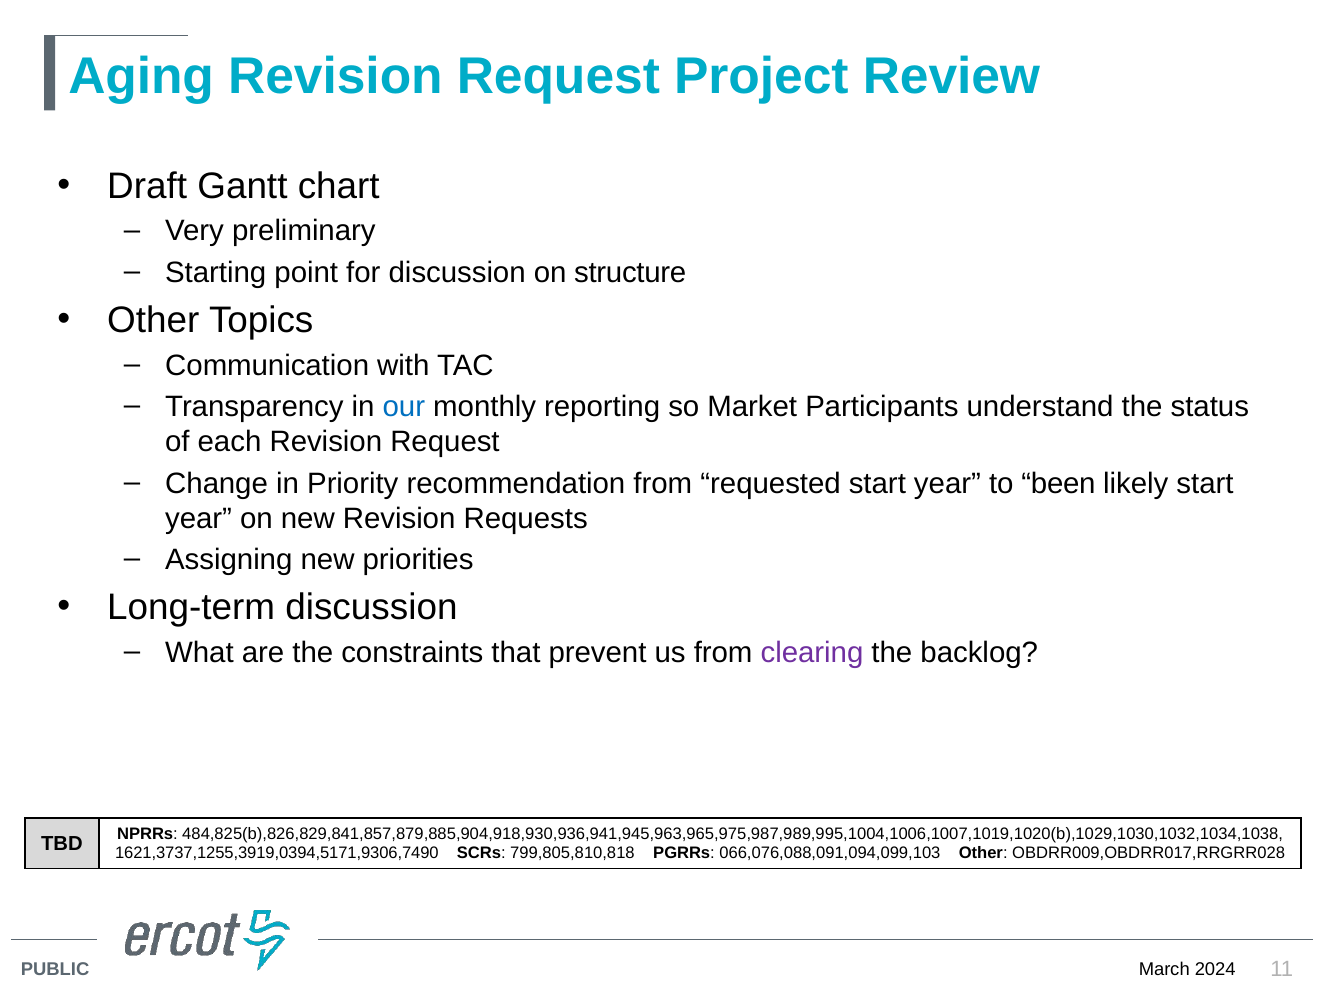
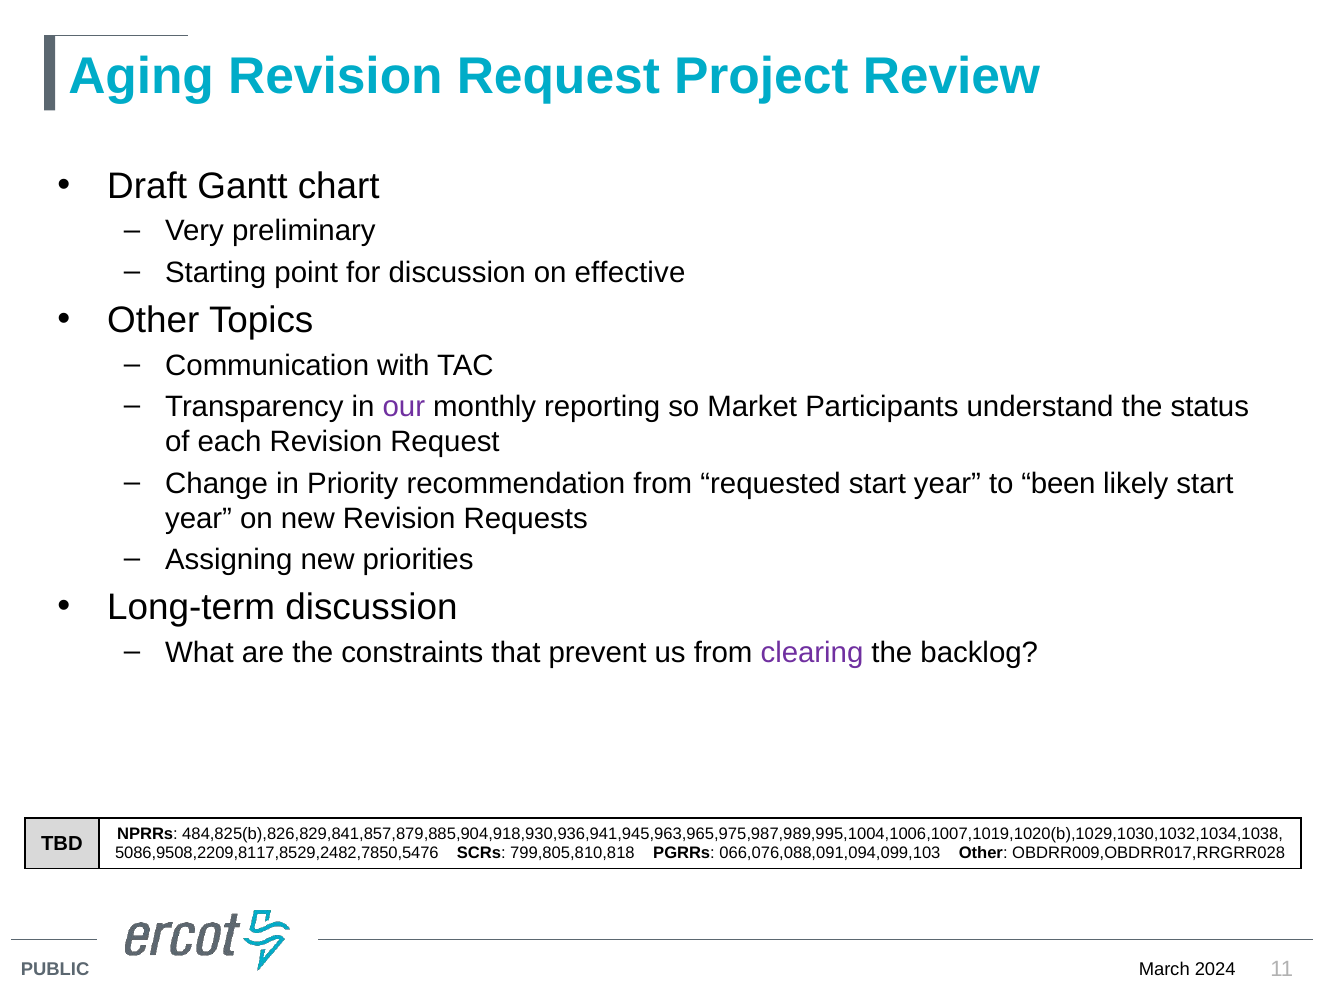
structure: structure -> effective (630, 272)
our colour: blue -> purple (404, 406)
1621,3737,1255,3919,0394,5171,9306,7490: 1621,3737,1255,3919,0394,5171,9306,7490 -> 5086,9508,2209,8117,8529,2482,7850,5476 (277, 852)
